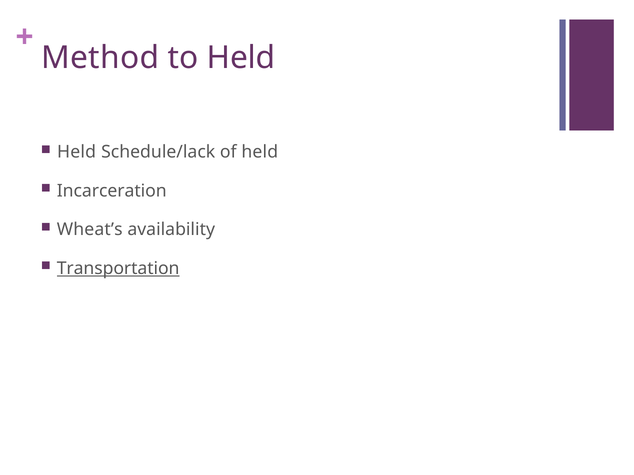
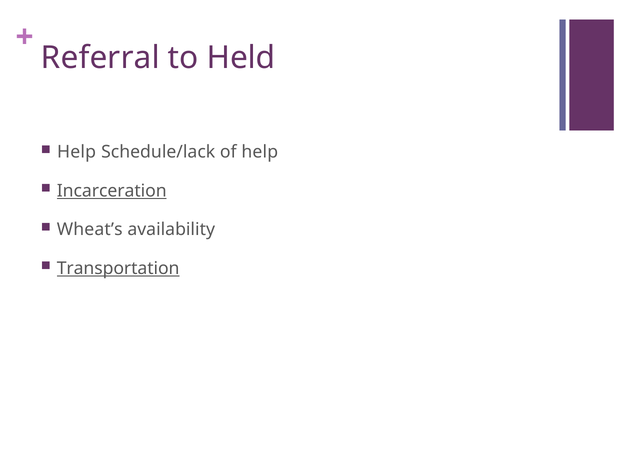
Method: Method -> Referral (100, 58)
Held: Held -> Help (77, 152)
of held: held -> help (260, 152)
Incarceration underline: none -> present (112, 191)
